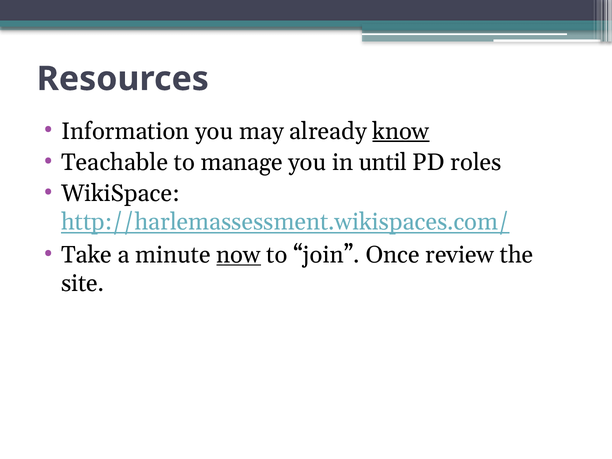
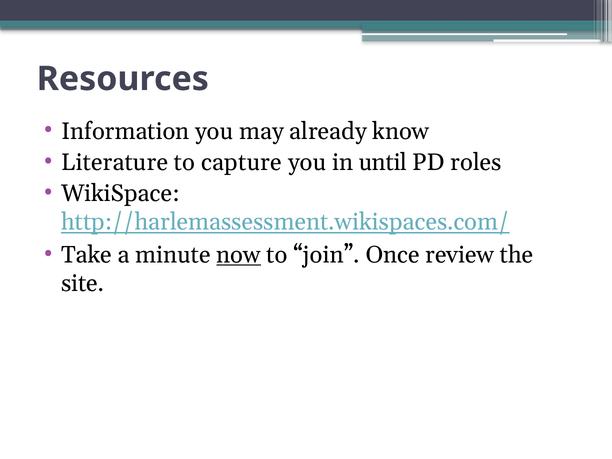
know underline: present -> none (401, 131)
Teachable: Teachable -> Literature (115, 162)
manage: manage -> capture (241, 162)
